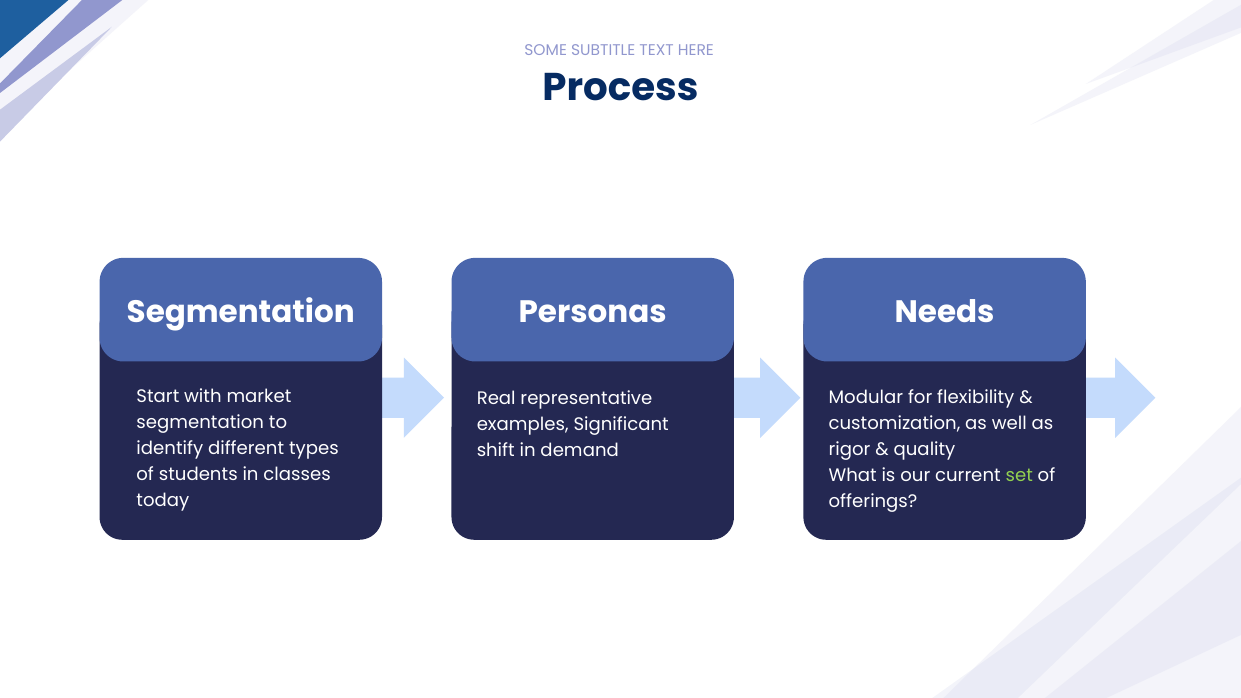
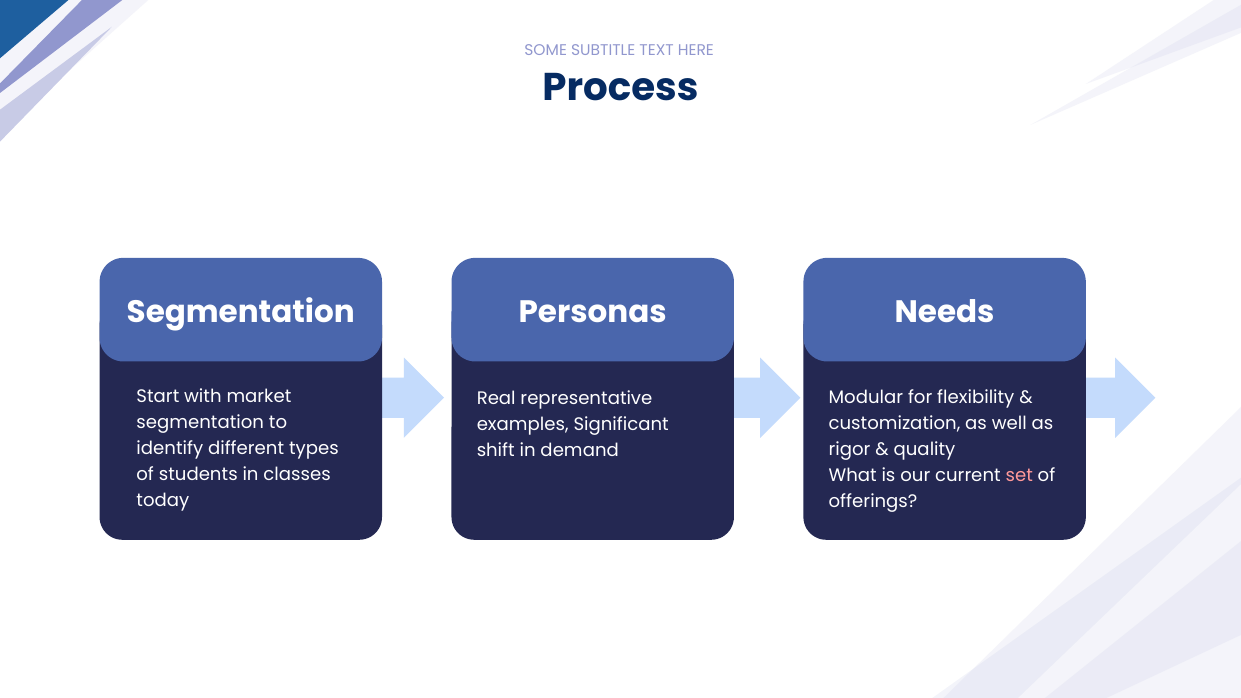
set colour: light green -> pink (1019, 475)
